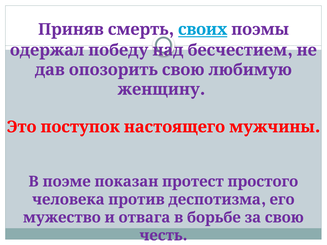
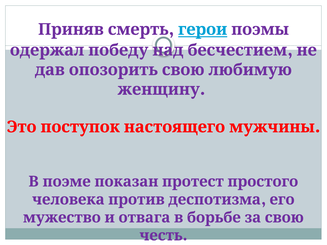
своих: своих -> герои (203, 29)
